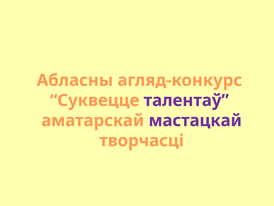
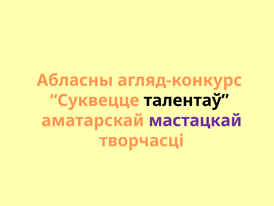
талентаў colour: purple -> black (186, 100)
